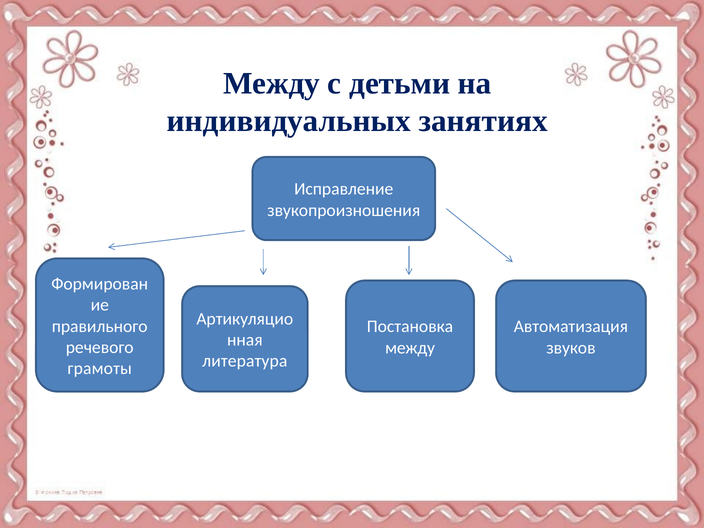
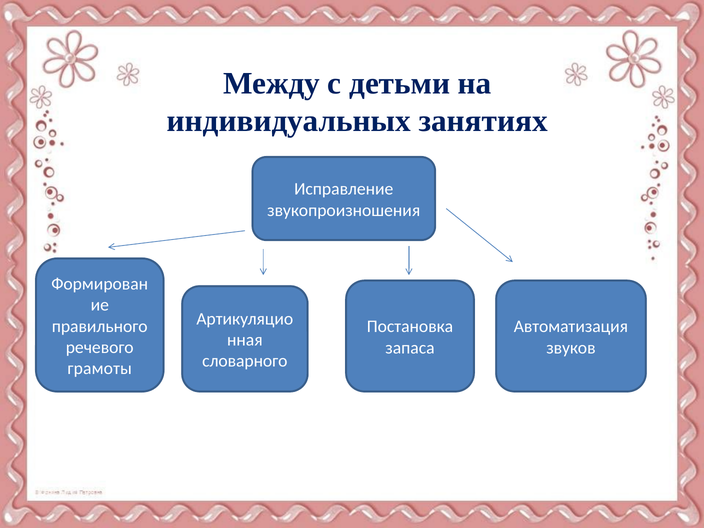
между: между -> запаса (410, 348)
литература: литература -> словарного (245, 361)
